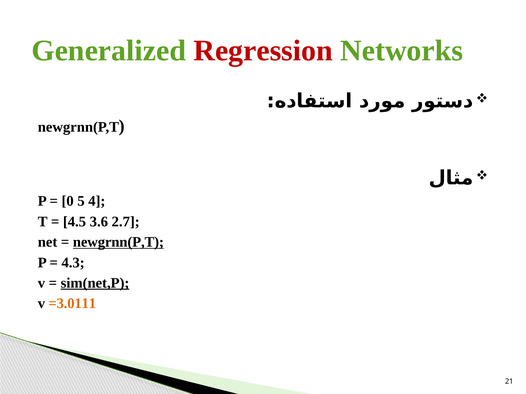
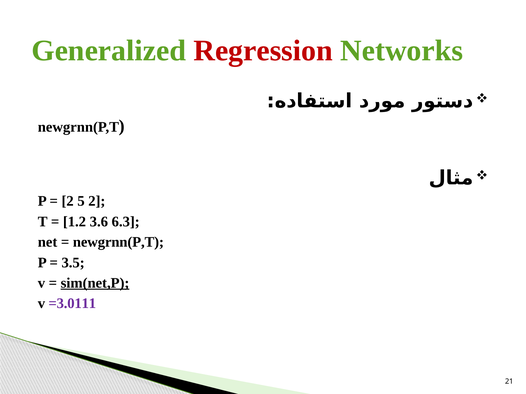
0: 0 -> 2 (68, 201)
5 4: 4 -> 2 (97, 201)
4.5: 4.5 -> 1.2 (74, 222)
2.7: 2.7 -> 6.3 (126, 222)
newgrnn(P,T underline: present -> none (118, 242)
4.3: 4.3 -> 3.5 (73, 263)
=3.0111 colour: orange -> purple (72, 304)
